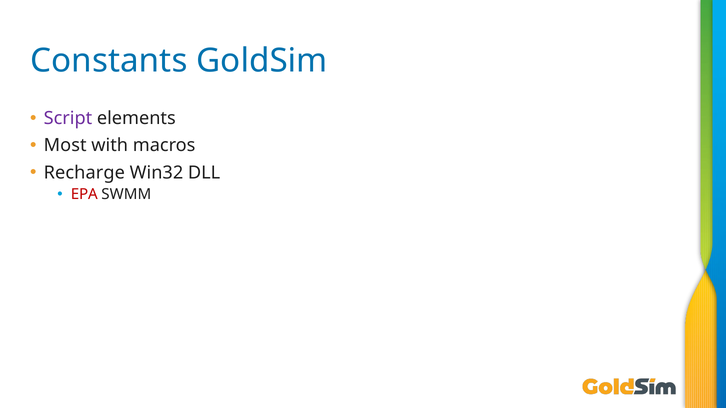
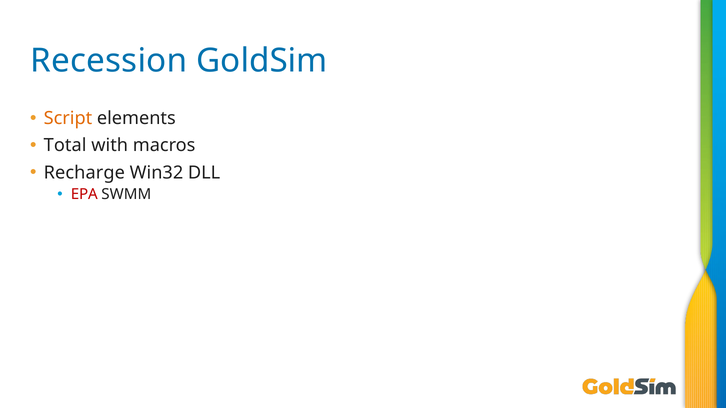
Constants: Constants -> Recession (109, 61)
Script colour: purple -> orange (68, 118)
Most: Most -> Total (65, 146)
